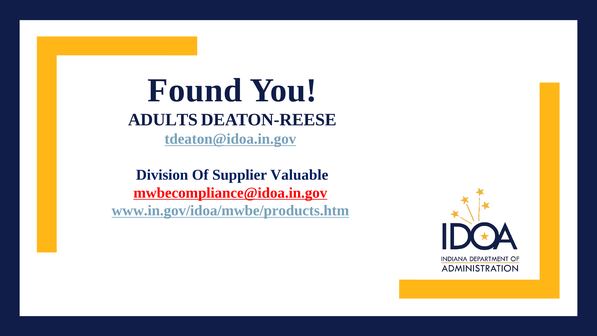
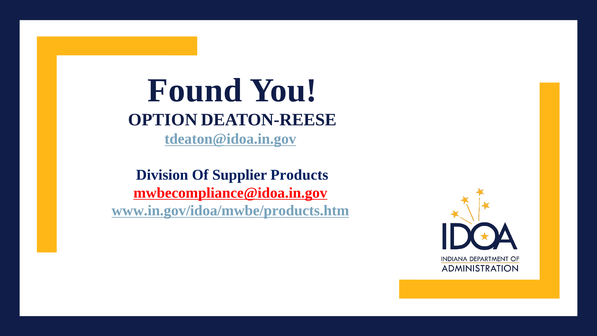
ADULTS: ADULTS -> OPTION (163, 120)
Valuable: Valuable -> Products (299, 175)
